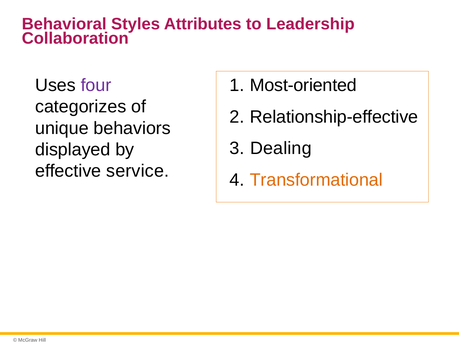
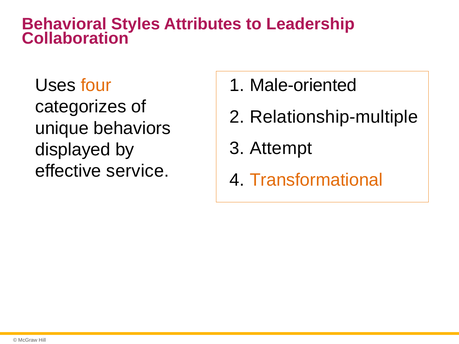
four colour: purple -> orange (96, 85)
Most-oriented: Most-oriented -> Male-oriented (303, 85)
Relationship-effective: Relationship-effective -> Relationship-multiple (334, 117)
Dealing: Dealing -> Attempt (281, 149)
